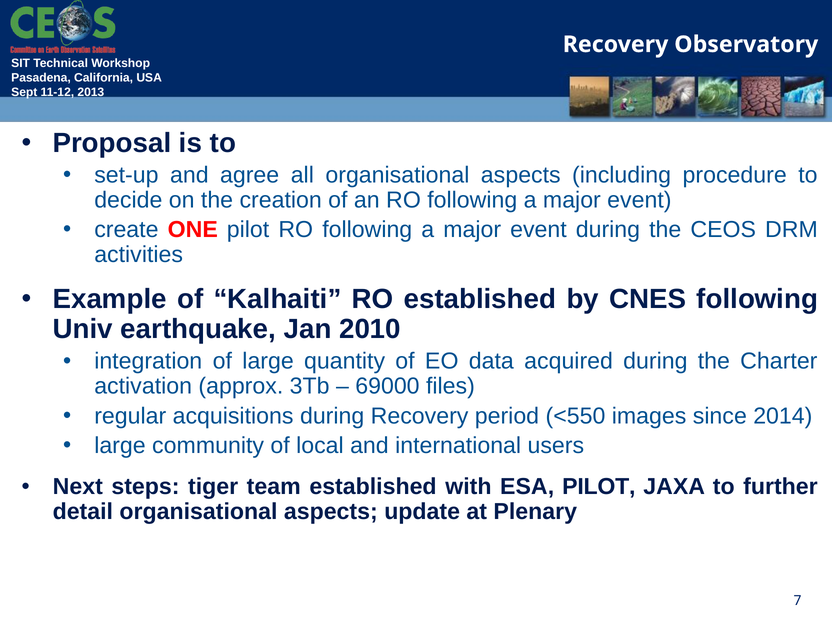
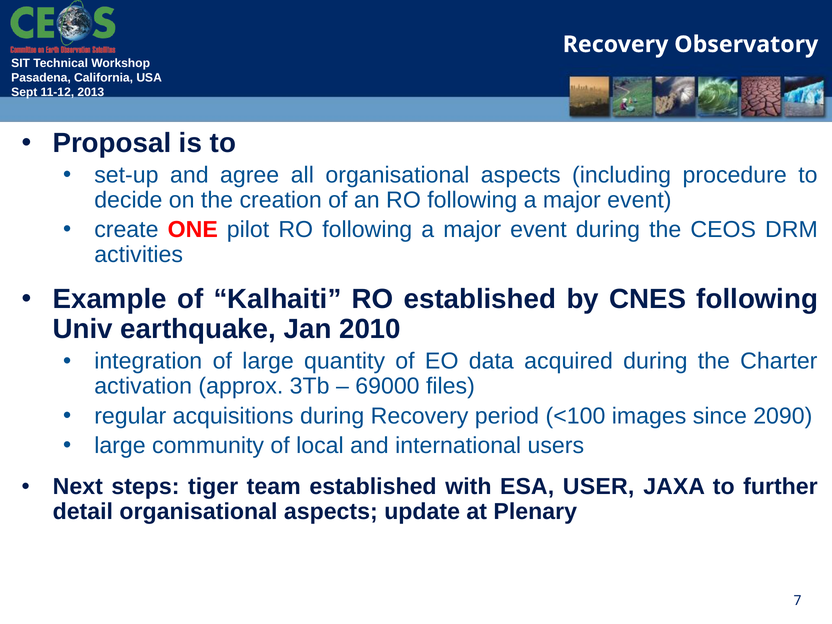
<550: <550 -> <100 (575, 416)
2014: 2014 -> 2090 (783, 416)
ESA PILOT: PILOT -> USER (599, 487)
